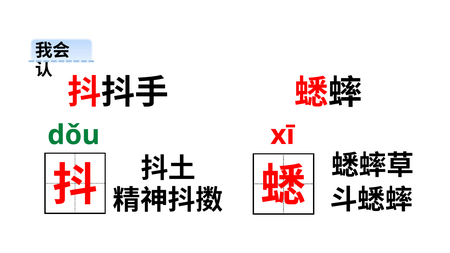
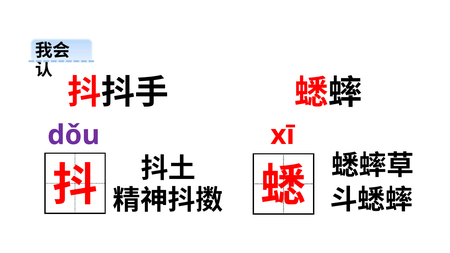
dǒu colour: green -> purple (74, 135)
